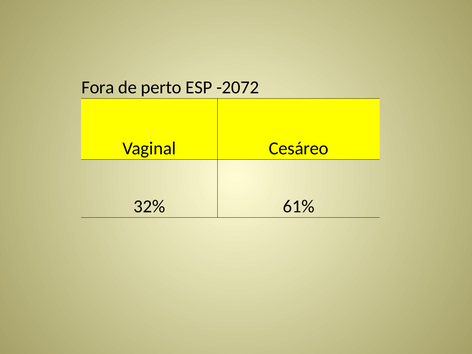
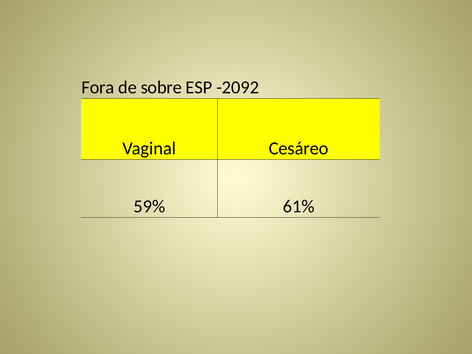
perto: perto -> sobre (161, 88)
-2072: -2072 -> -2092 (238, 88)
32%: 32% -> 59% (149, 207)
